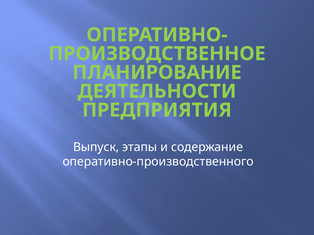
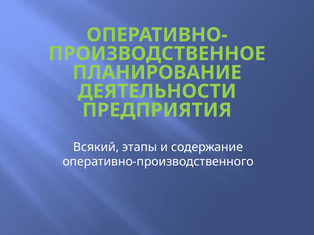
Выпуск: Выпуск -> Всякий (96, 147)
